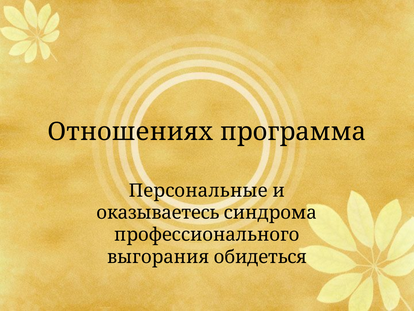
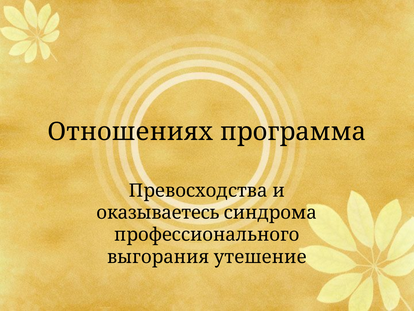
Персональные: Персональные -> Превосходства (198, 190)
обидеться: обидеться -> утешение (260, 257)
